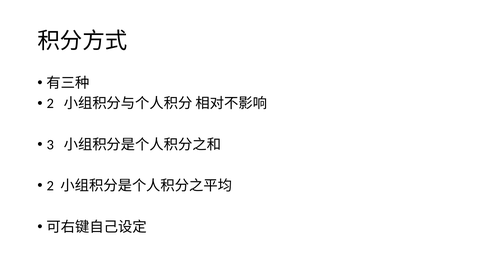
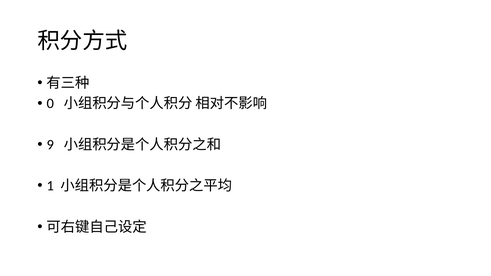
2: 2 -> 0 (50, 104)
3: 3 -> 9 (50, 145)
2: 2 -> 1 (50, 186)
